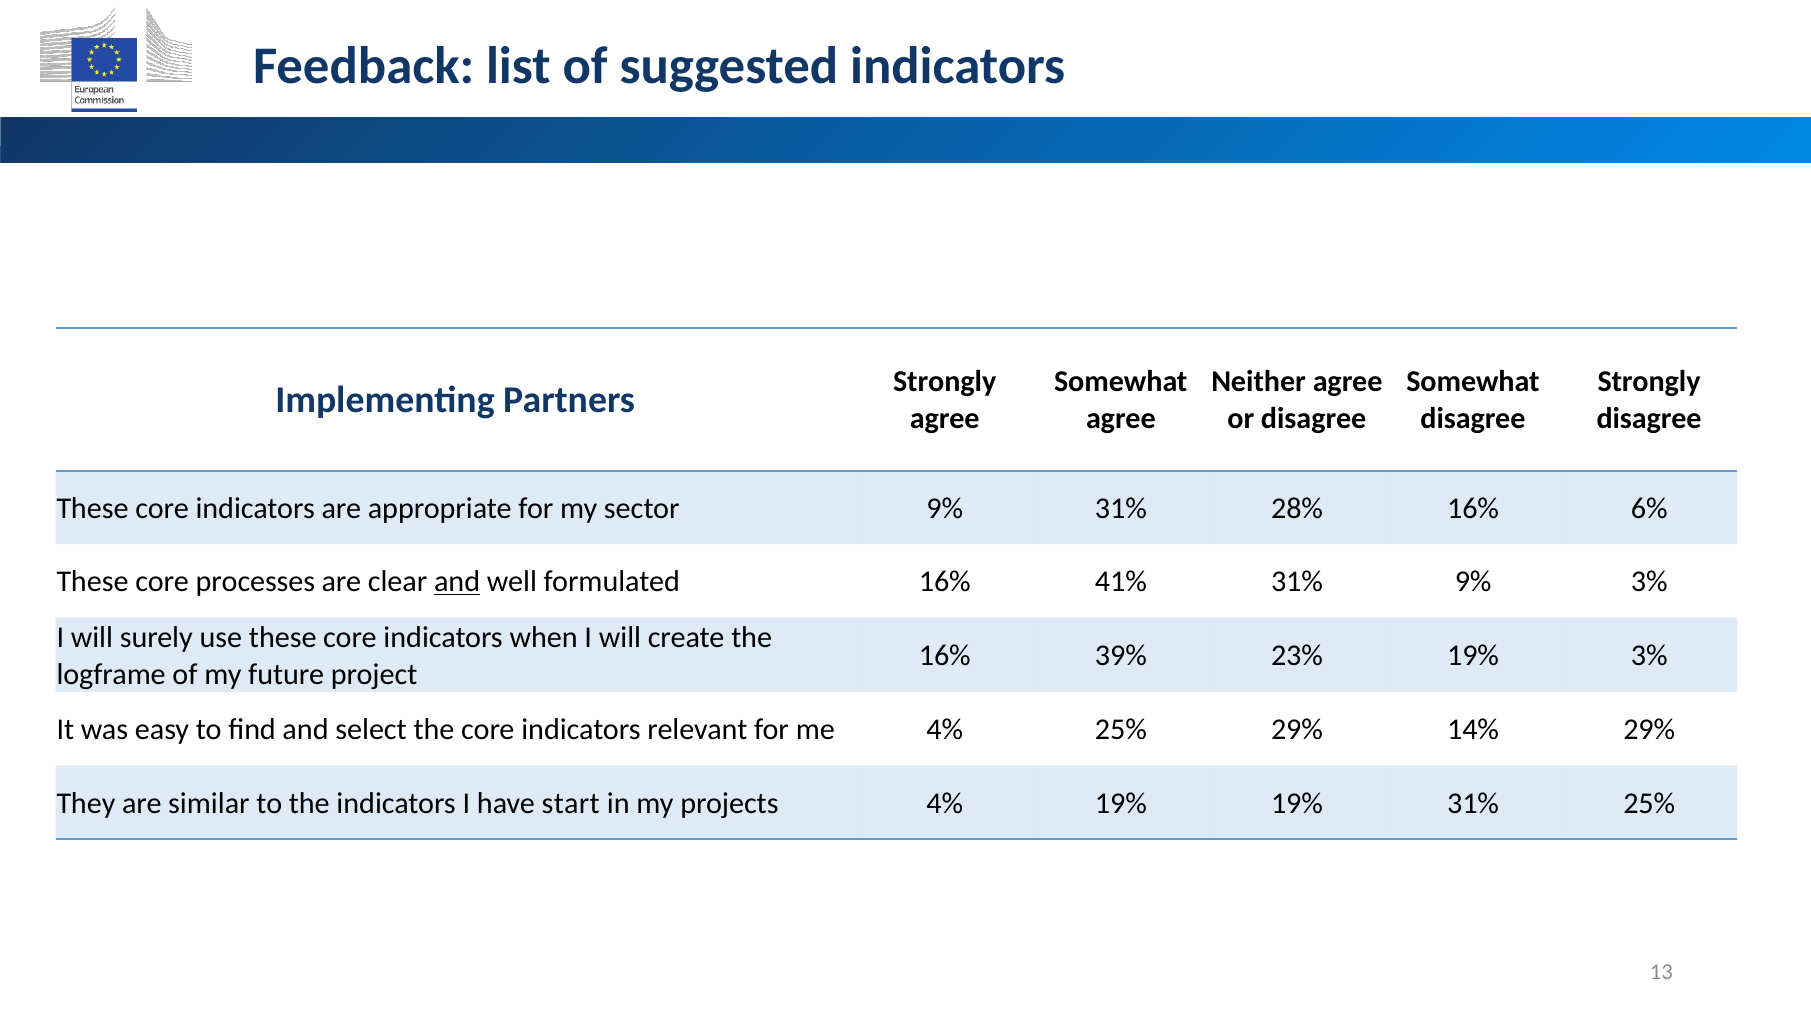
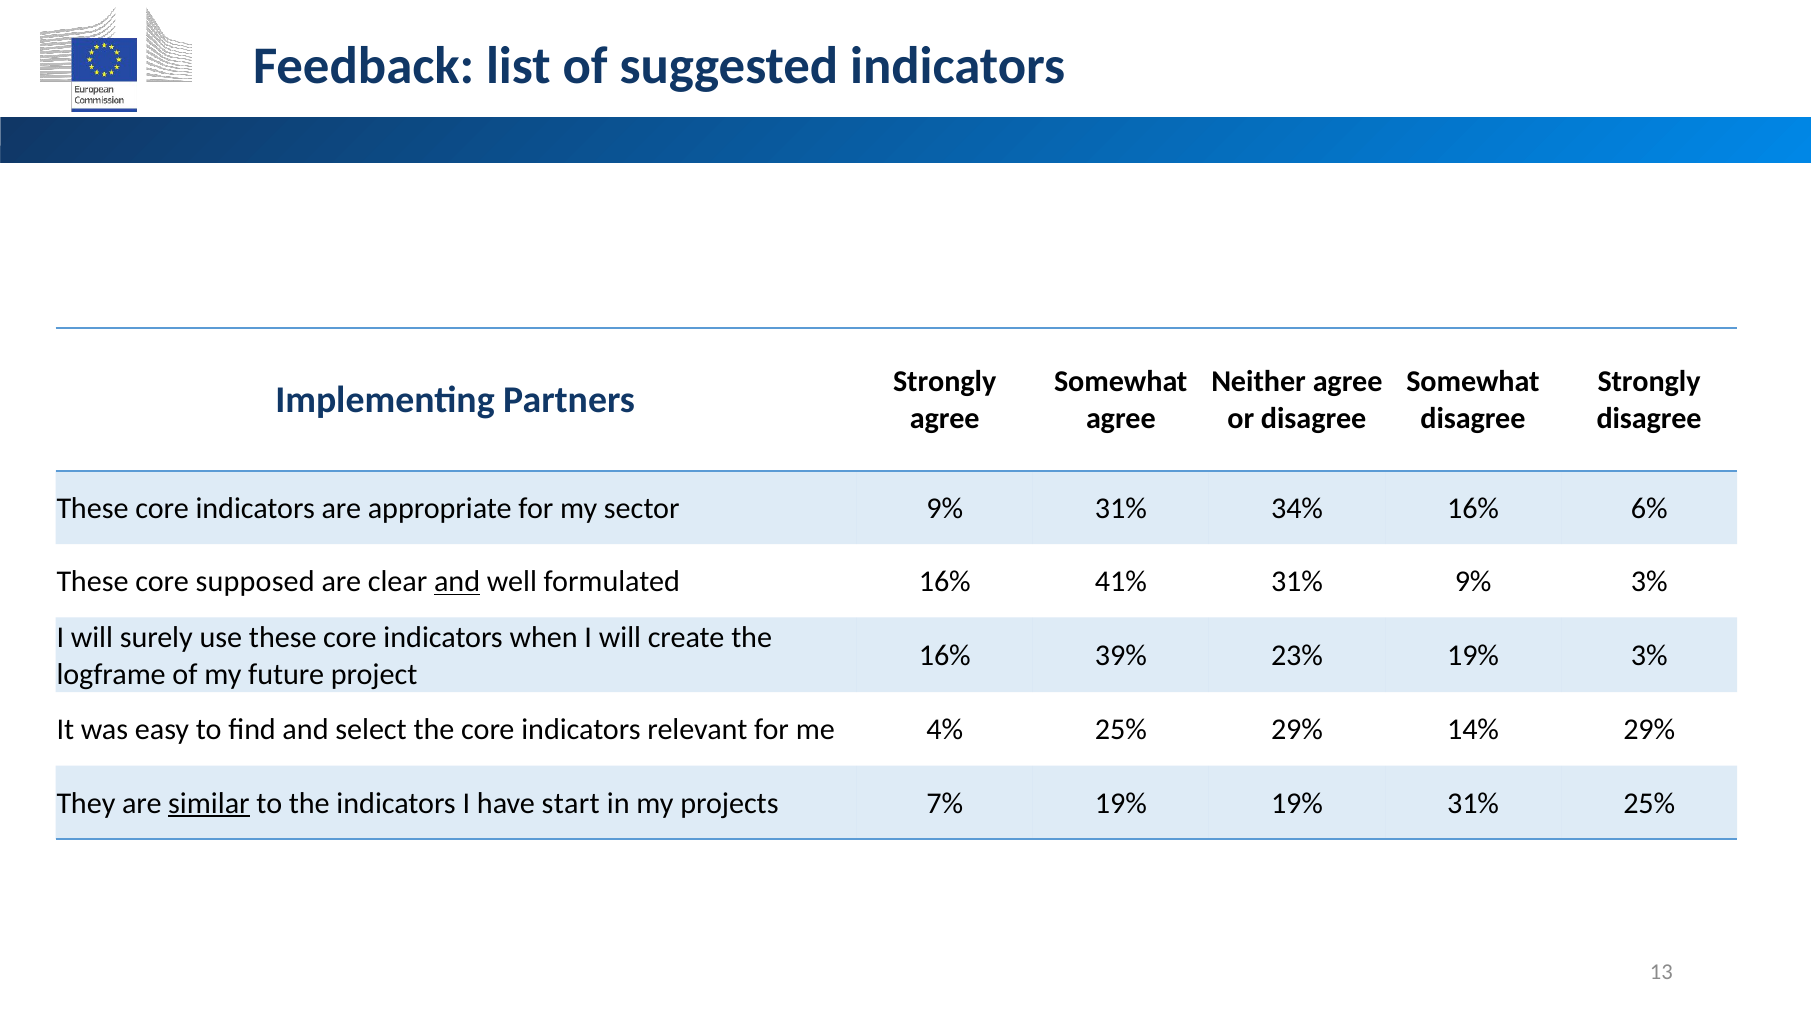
28%: 28% -> 34% (1297, 509)
processes: processes -> supposed (255, 582)
similar underline: none -> present (209, 804)
projects 4%: 4% -> 7% (945, 804)
